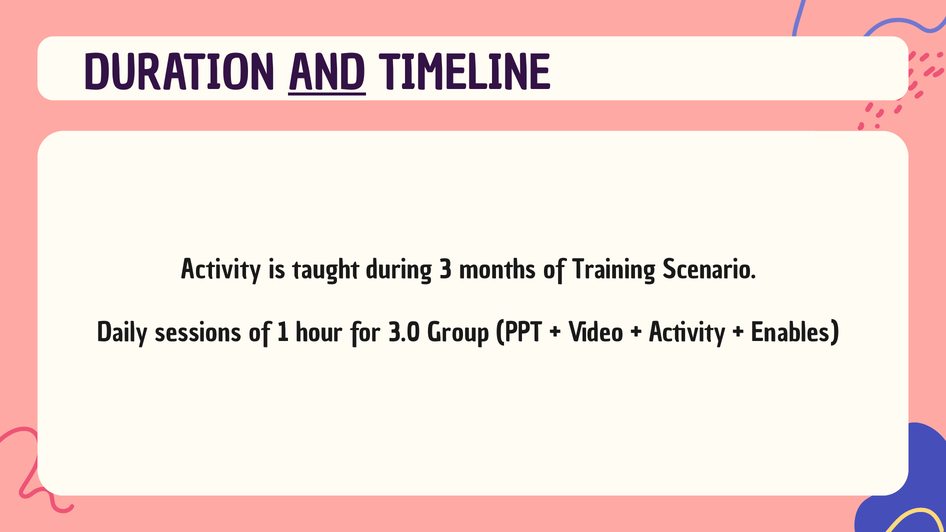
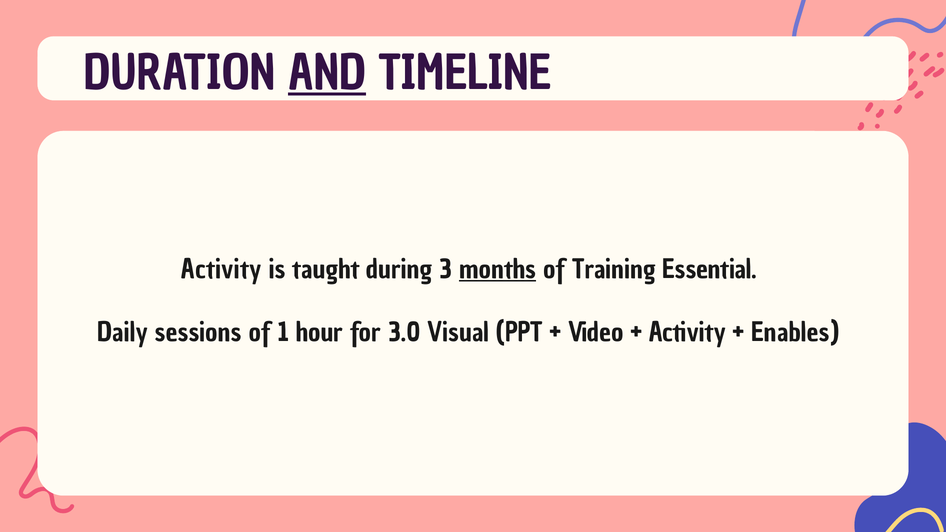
months underline: none -> present (498, 270)
Scenario: Scenario -> Essential (710, 270)
Group: Group -> Visual (458, 333)
